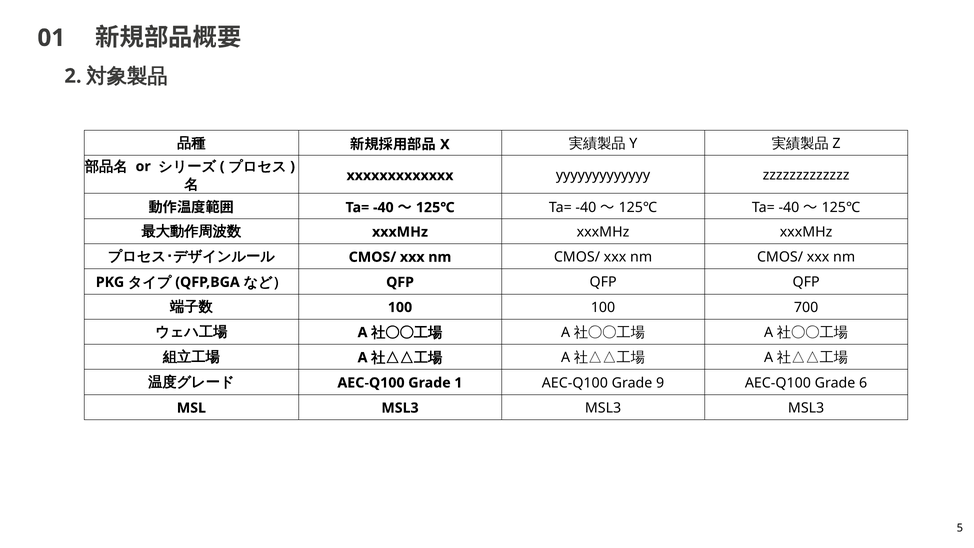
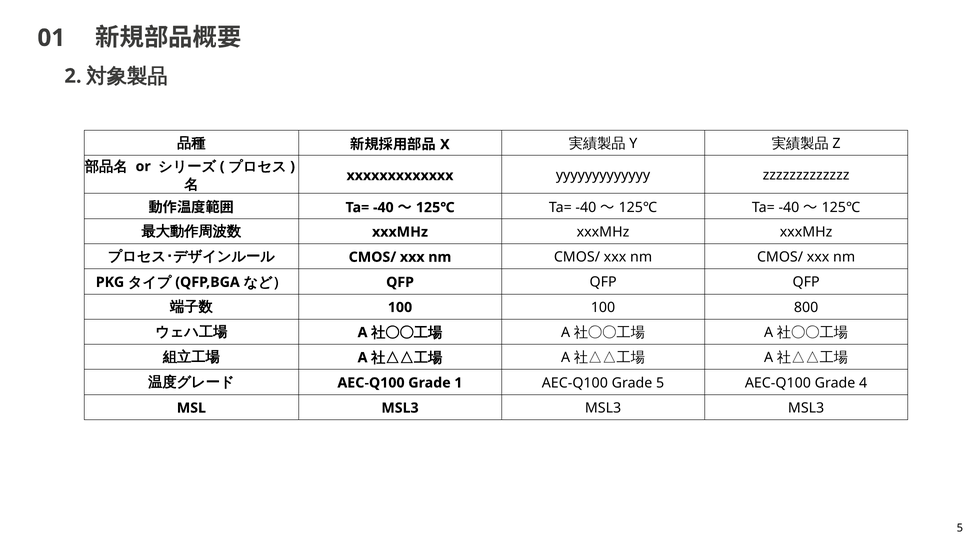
700: 700 -> 800 (806, 307)
Grade 9: 9 -> 5 (660, 383)
6: 6 -> 4 (863, 383)
